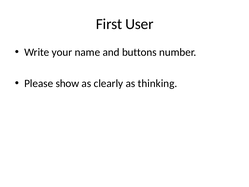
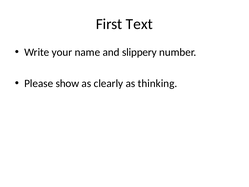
User: User -> Text (139, 24)
buttons: buttons -> slippery (139, 52)
